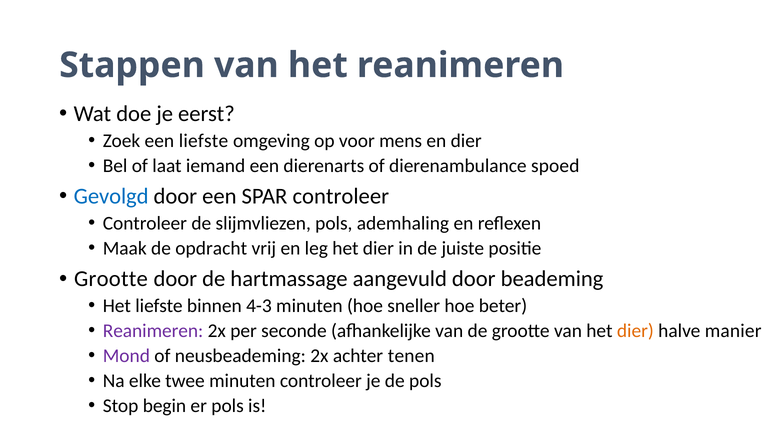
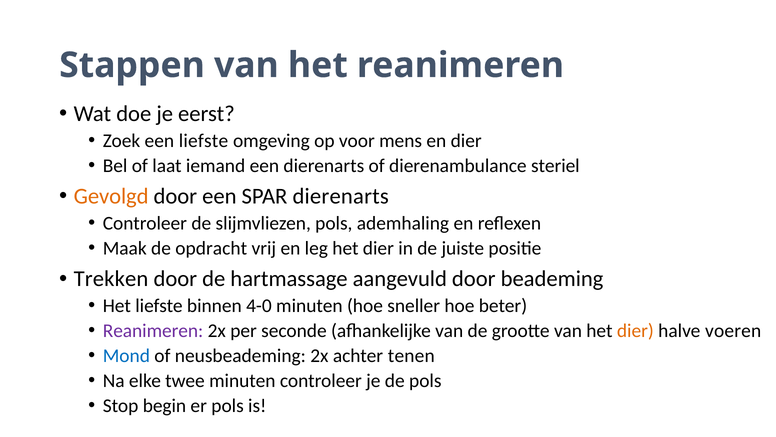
spoed: spoed -> steriel (555, 165)
Gevolgd colour: blue -> orange (111, 196)
SPAR controleer: controleer -> dierenarts (341, 196)
Grootte: Grootte -> Trekken (111, 279)
4-3: 4-3 -> 4-0 (259, 305)
manier: manier -> voeren (733, 330)
Mond colour: purple -> blue (126, 355)
